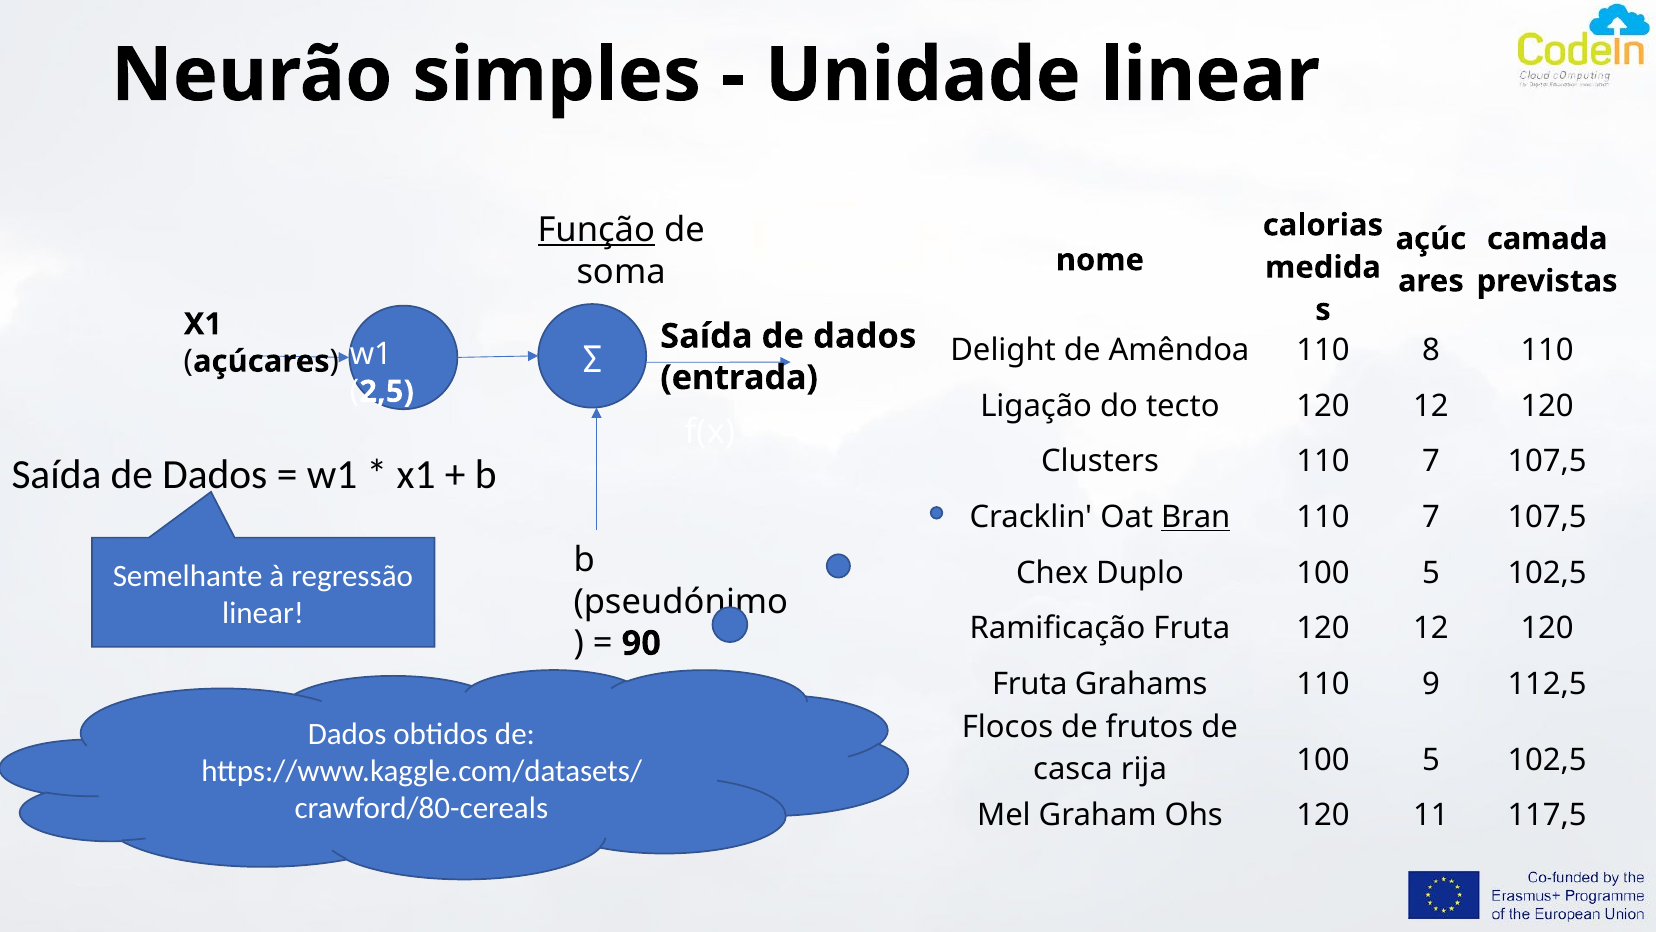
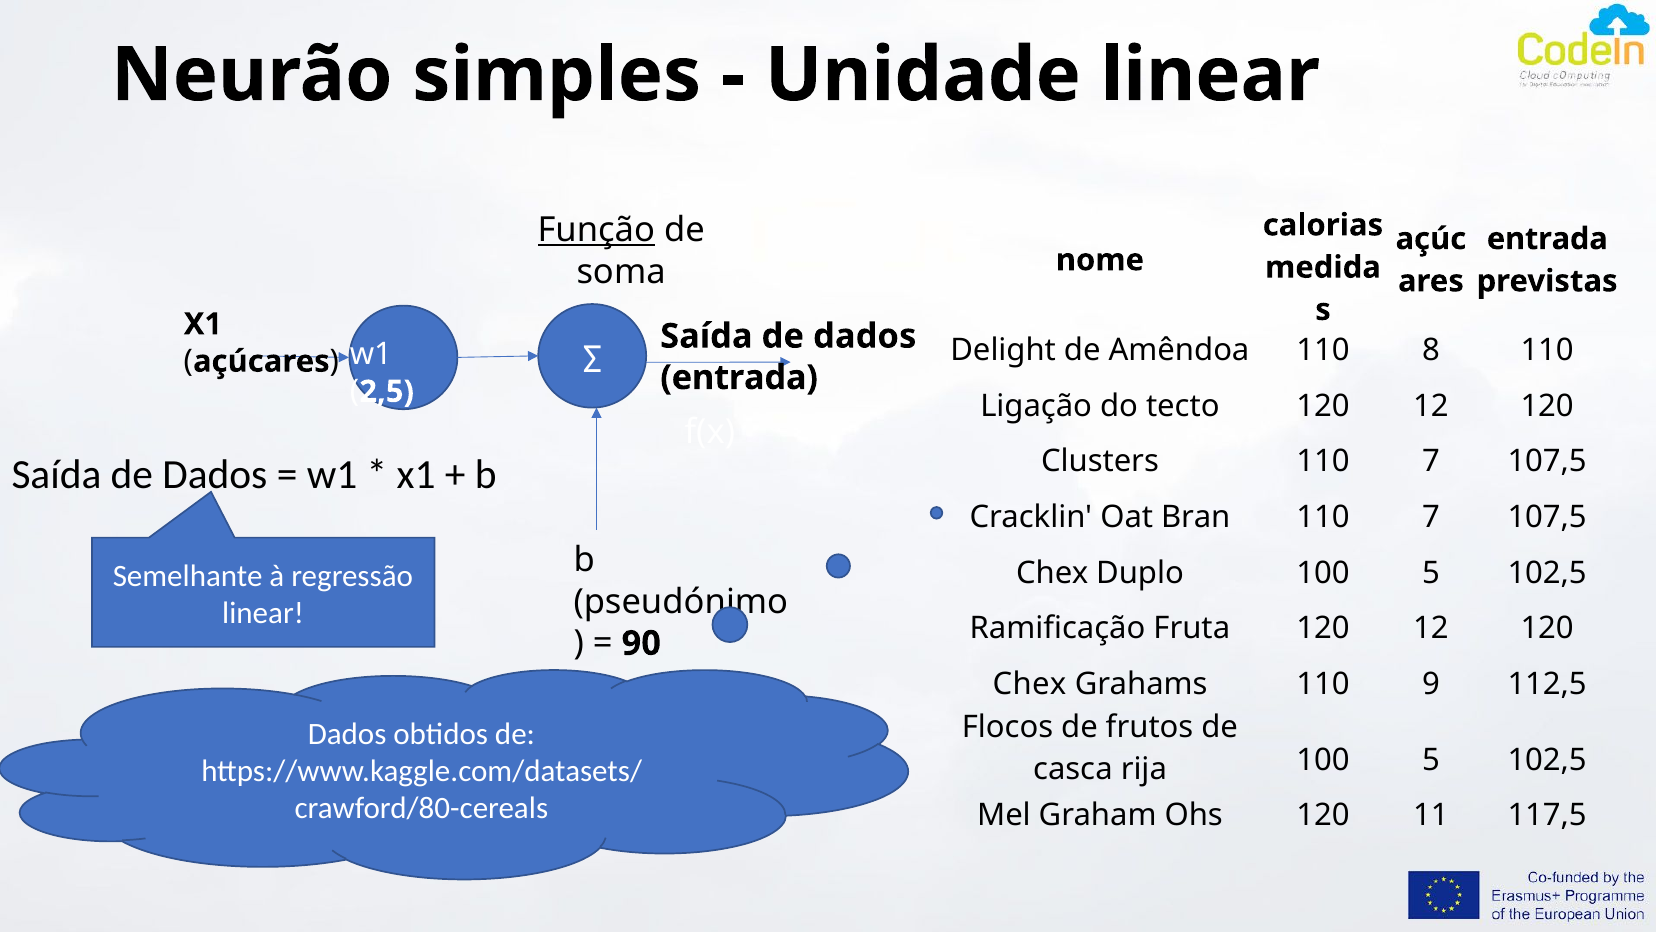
camada: camada -> entrada (1547, 239)
Bran underline: present -> none (1196, 517)
Fruta: Fruta -> Chex (1030, 684)
